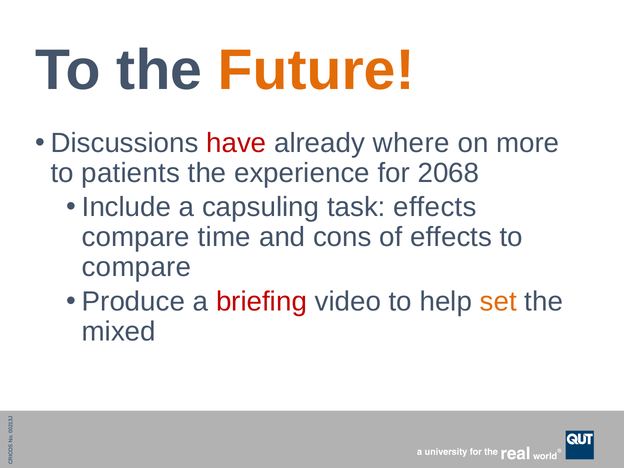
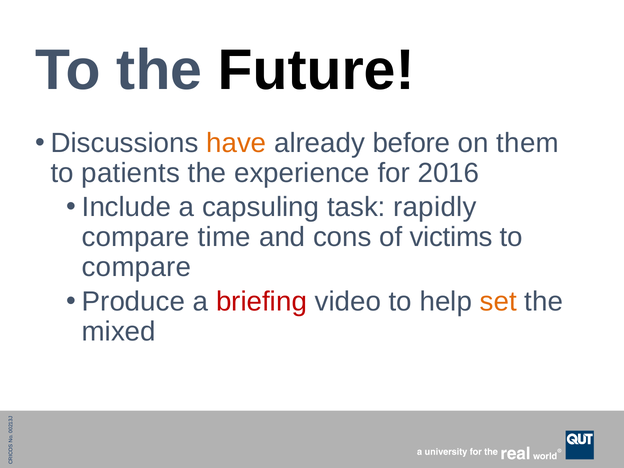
Future colour: orange -> black (316, 70)
have colour: red -> orange (236, 143)
where: where -> before (411, 143)
more: more -> them (528, 143)
2068: 2068 -> 2016 (448, 173)
task effects: effects -> rapidly (435, 207)
of effects: effects -> victims (451, 237)
